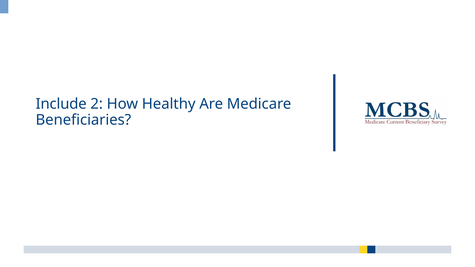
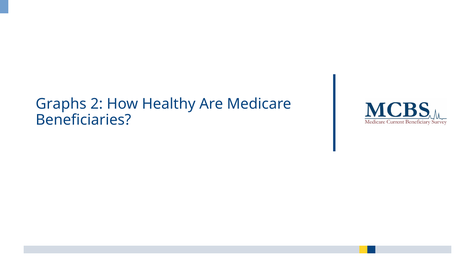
Include: Include -> Graphs (61, 104)
